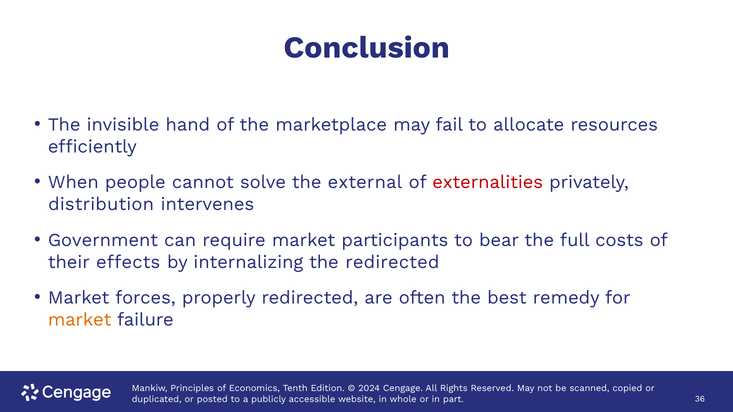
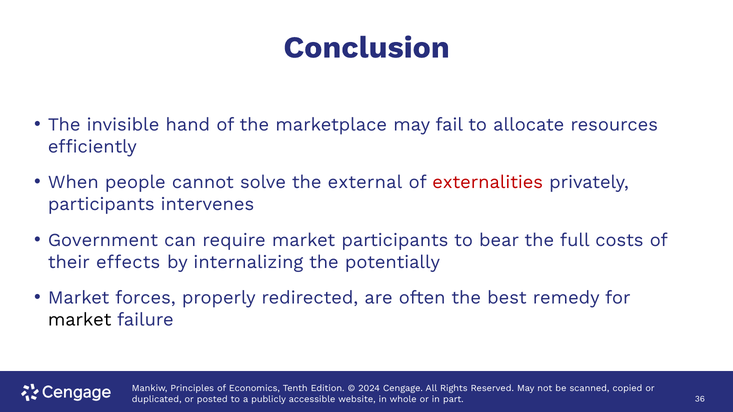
distribution: distribution -> participants (101, 204)
the redirected: redirected -> potentially (392, 262)
market colour: orange -> black (80, 320)
